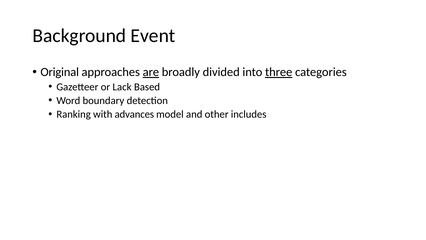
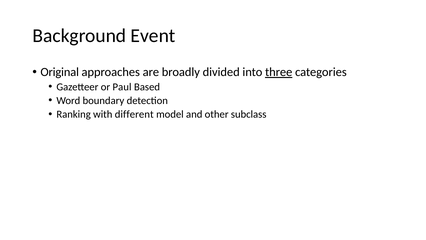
are underline: present -> none (151, 72)
Lack: Lack -> Paul (122, 87)
advances: advances -> different (134, 114)
includes: includes -> subclass (249, 114)
